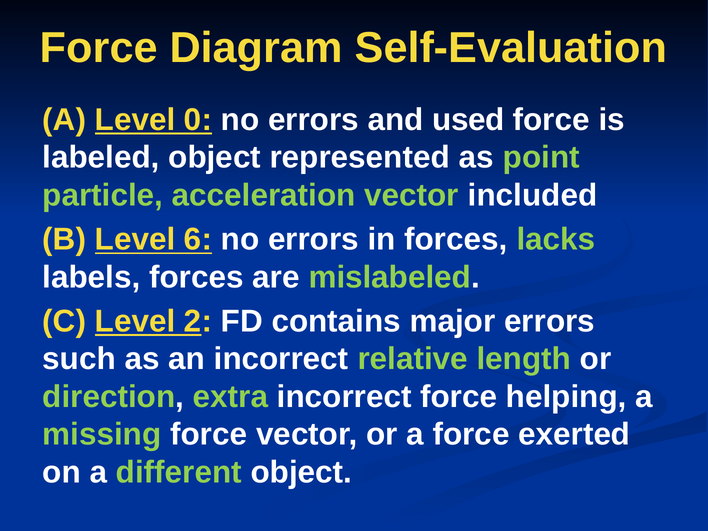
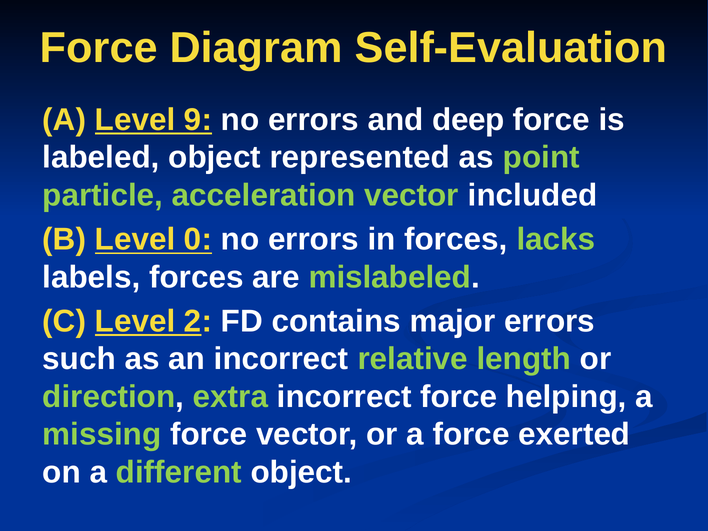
0: 0 -> 9 (198, 120)
used: used -> deep (468, 120)
6: 6 -> 0 (198, 239)
